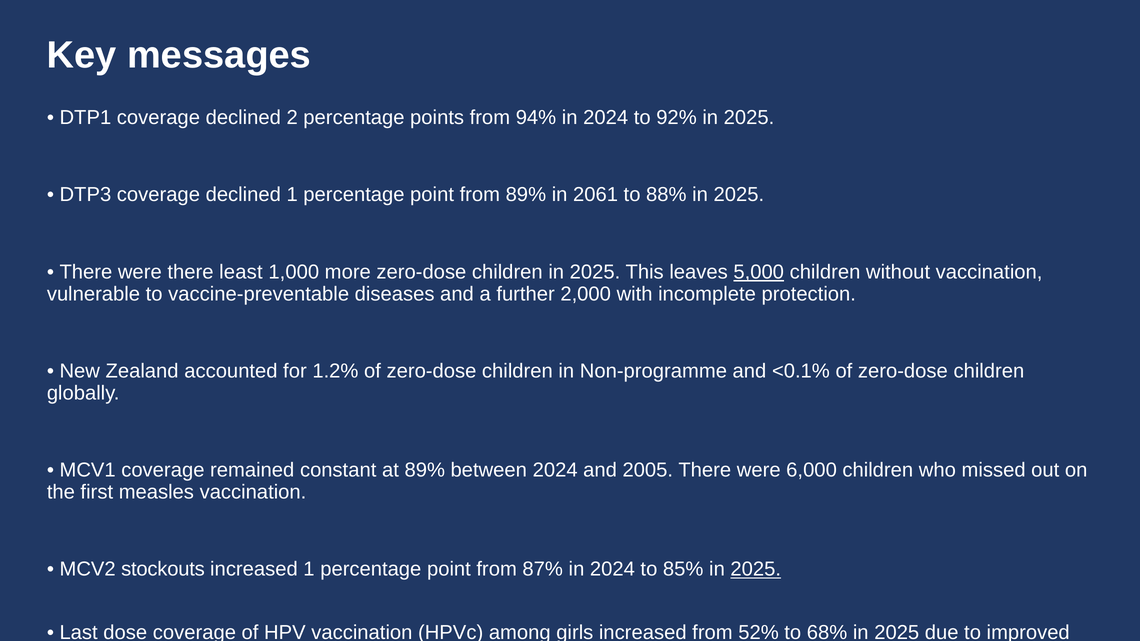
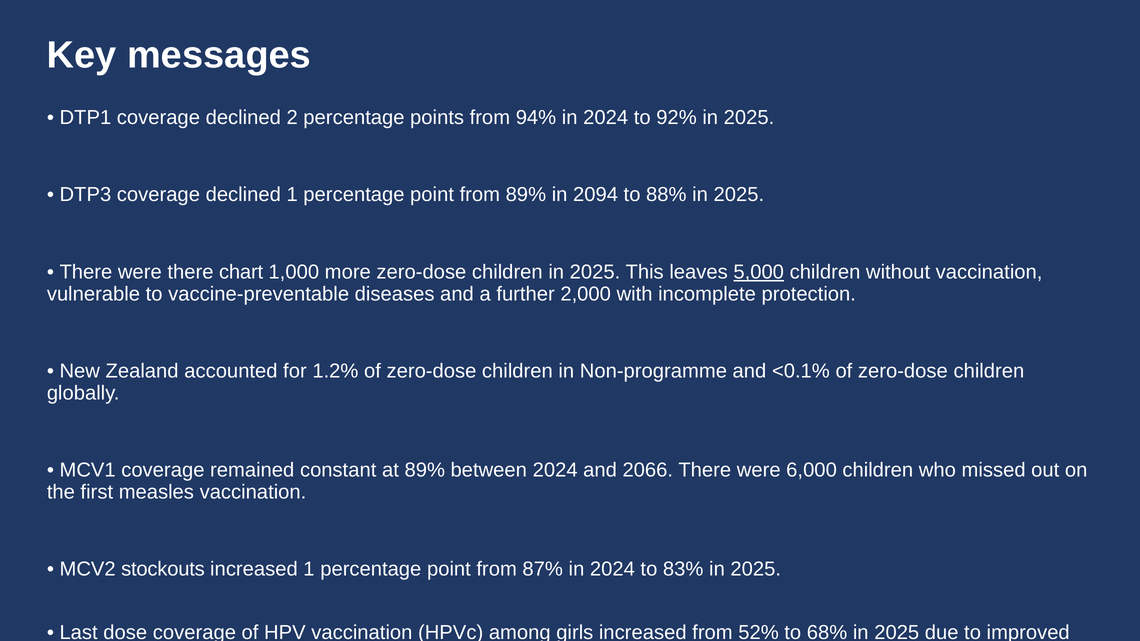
2061: 2061 -> 2094 (596, 195)
least: least -> chart (241, 272)
2005: 2005 -> 2066 (648, 470)
85%: 85% -> 83% (683, 569)
2025 underline: present -> none (756, 569)
